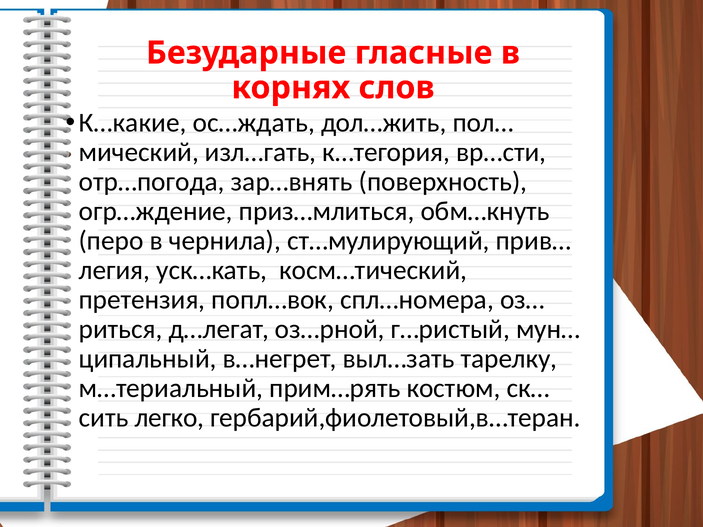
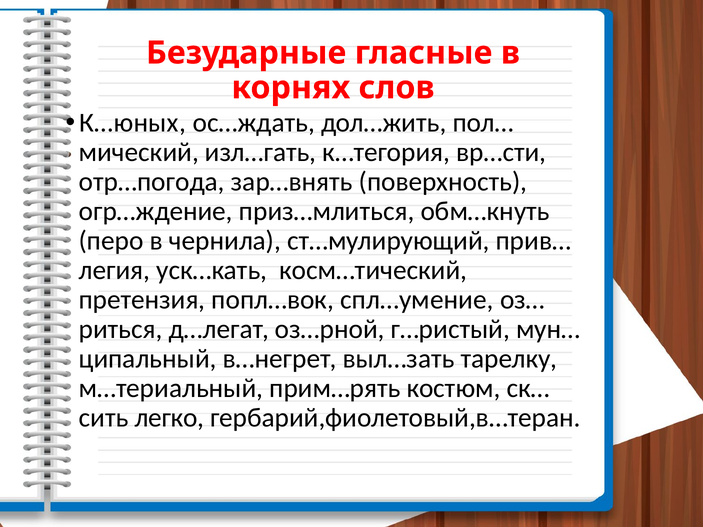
К…какие: К…какие -> К…юных (133, 123)
спл…номера: спл…номера -> спл…умение (417, 300)
